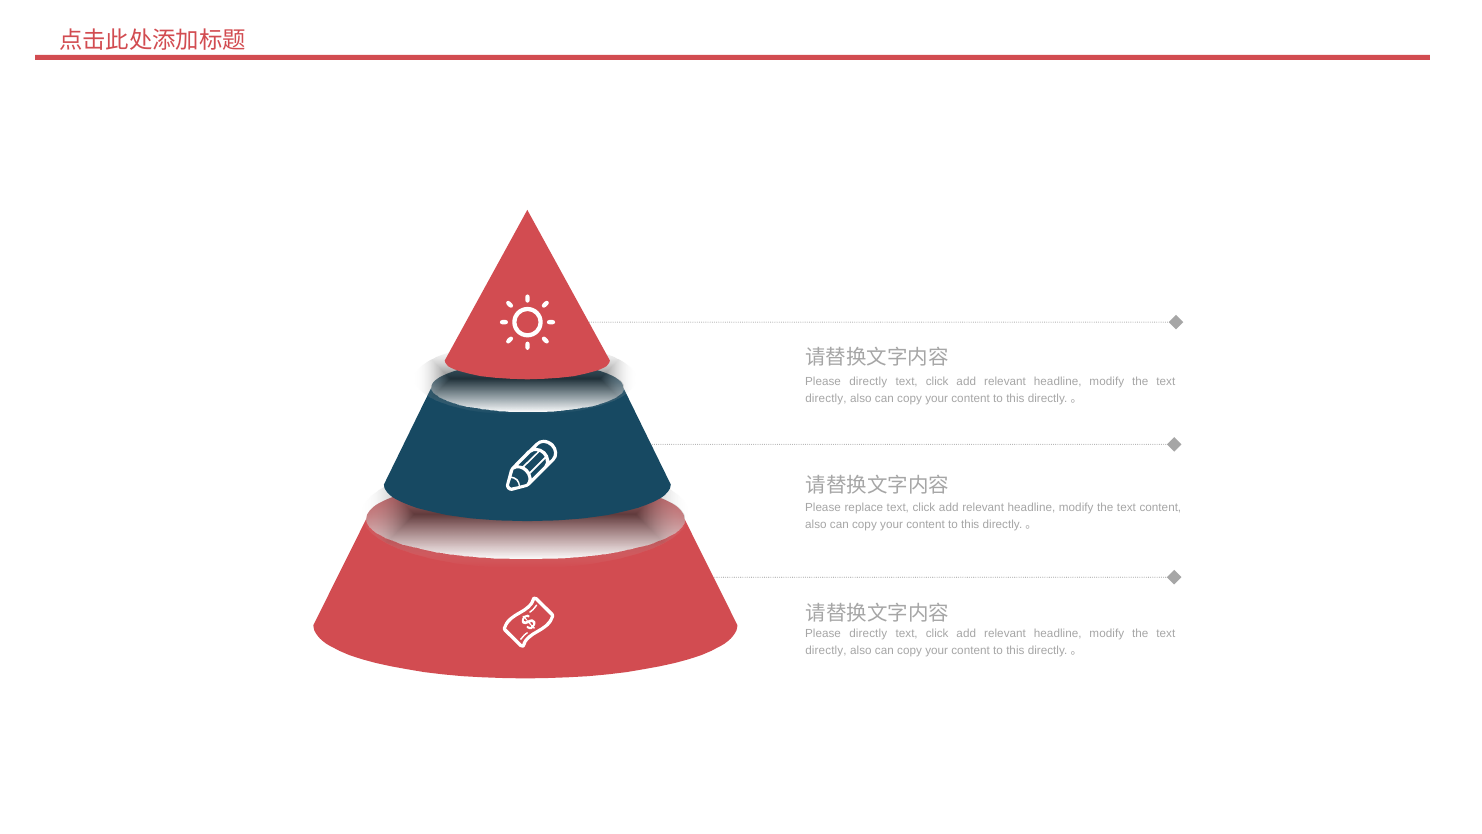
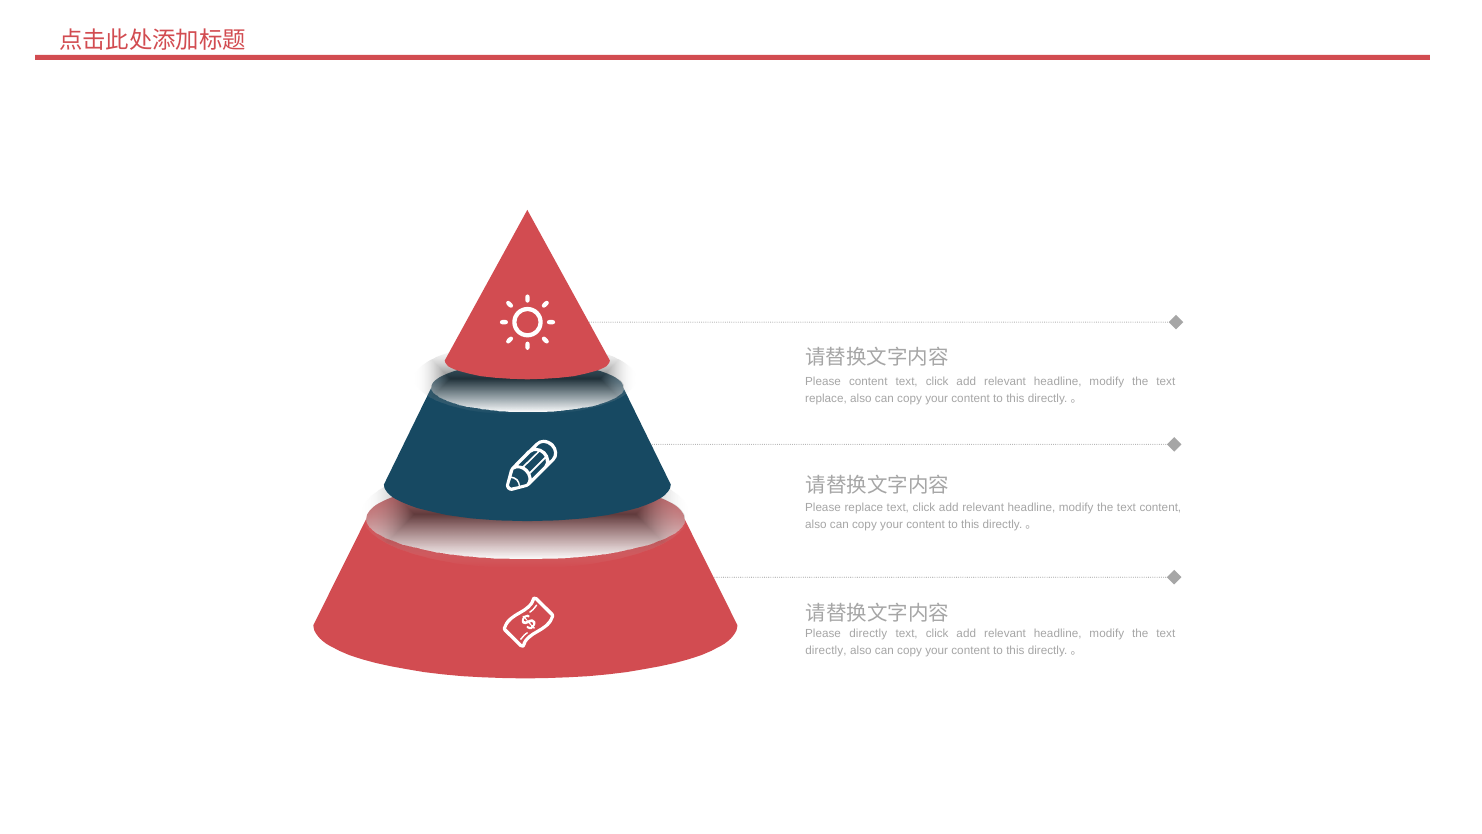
directly: directly -> content (868, 381)
directly: directly -> replace (826, 398)
